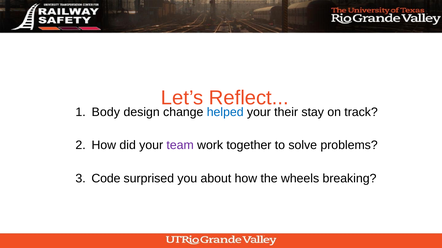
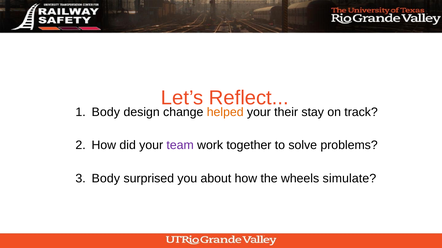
helped colour: blue -> orange (225, 112)
Code: Code -> Body (106, 179)
breaking: breaking -> simulate (349, 179)
